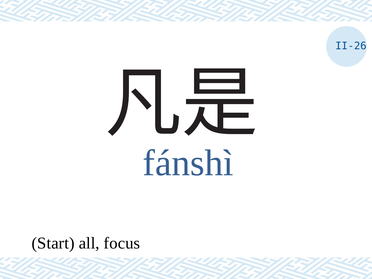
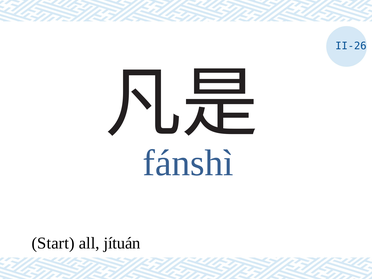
focus: focus -> jítuán (122, 243)
